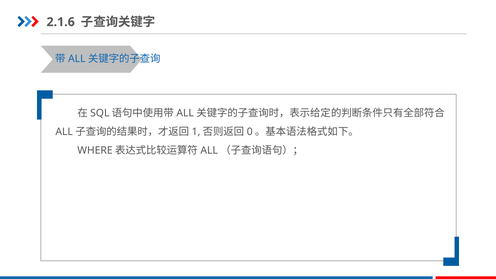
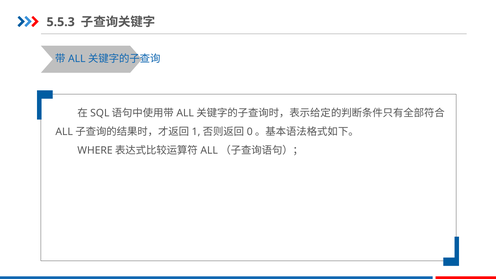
2.1.6: 2.1.6 -> 5.5.3 (61, 22)
